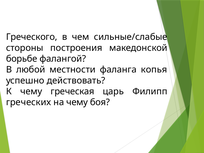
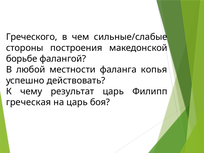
греческая: греческая -> результат (72, 91)
греческих: греческих -> греческая (29, 102)
на чему: чему -> царь (77, 102)
